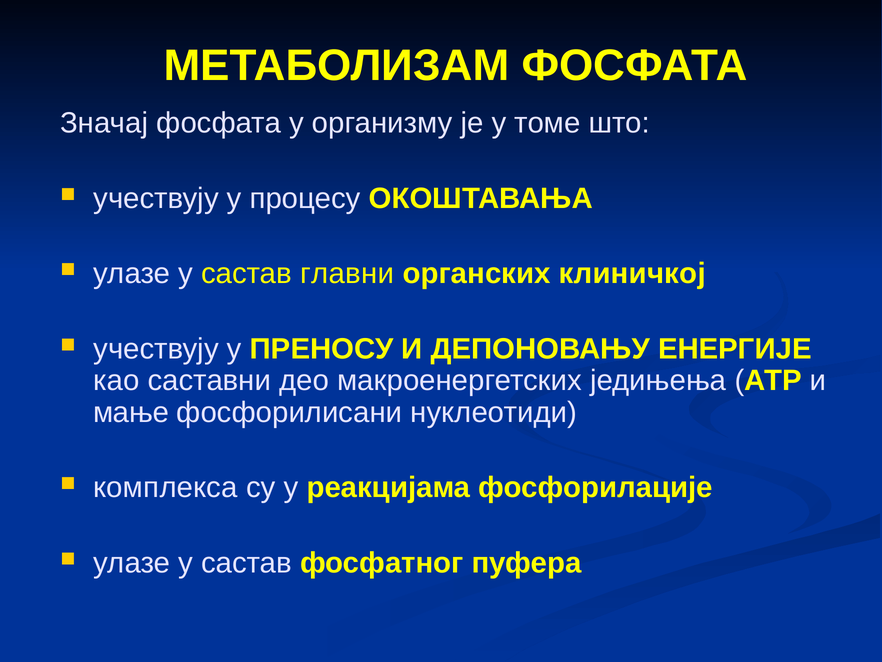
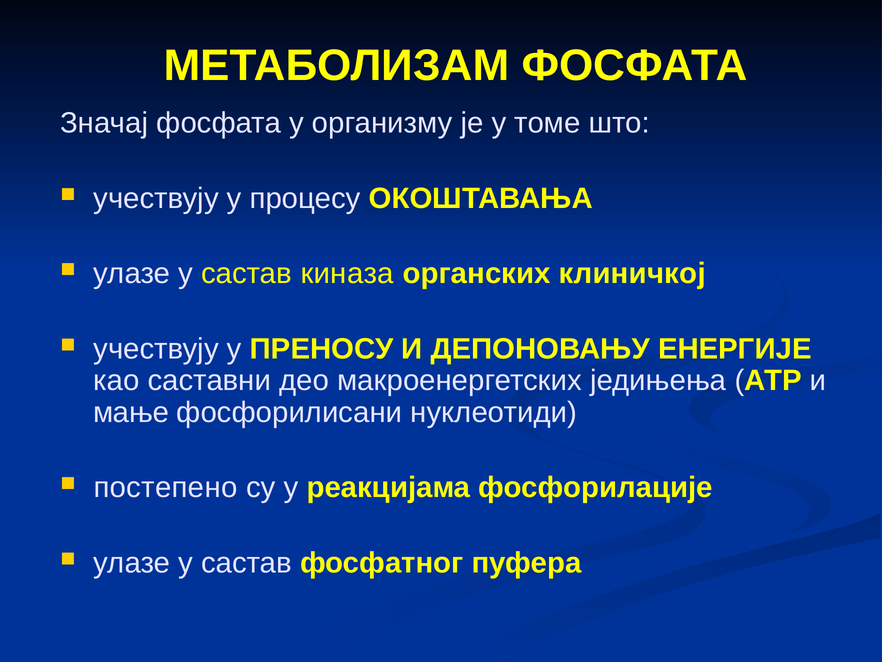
главни: главни -> киназа (347, 273)
комплекса: комплекса -> постепено (166, 487)
